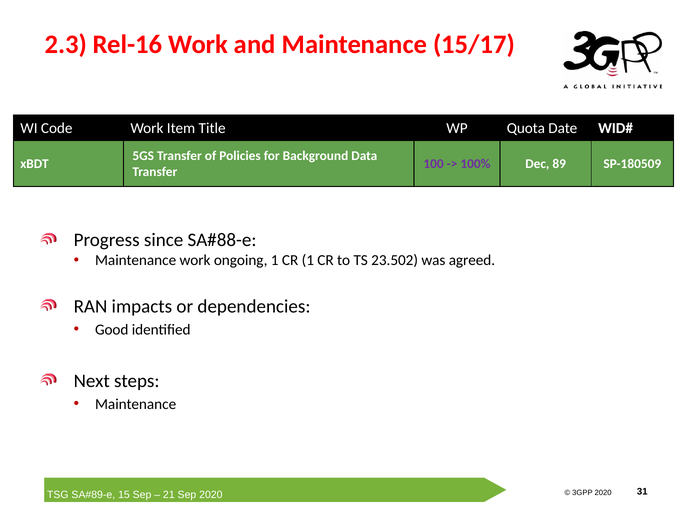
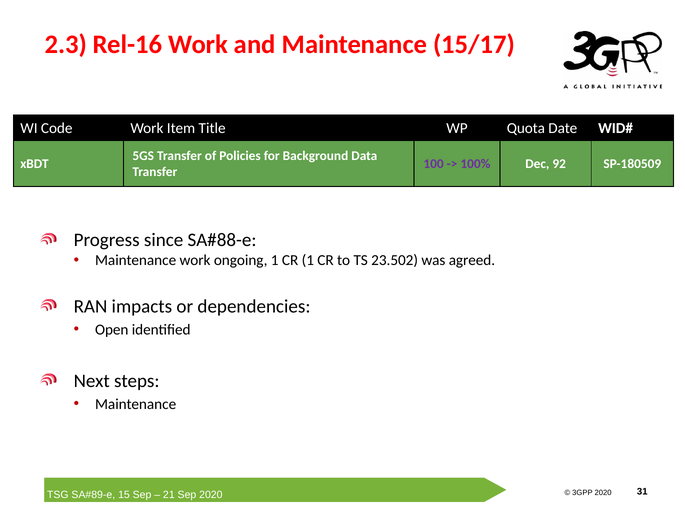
89: 89 -> 92 (559, 164)
Good: Good -> Open (112, 330)
